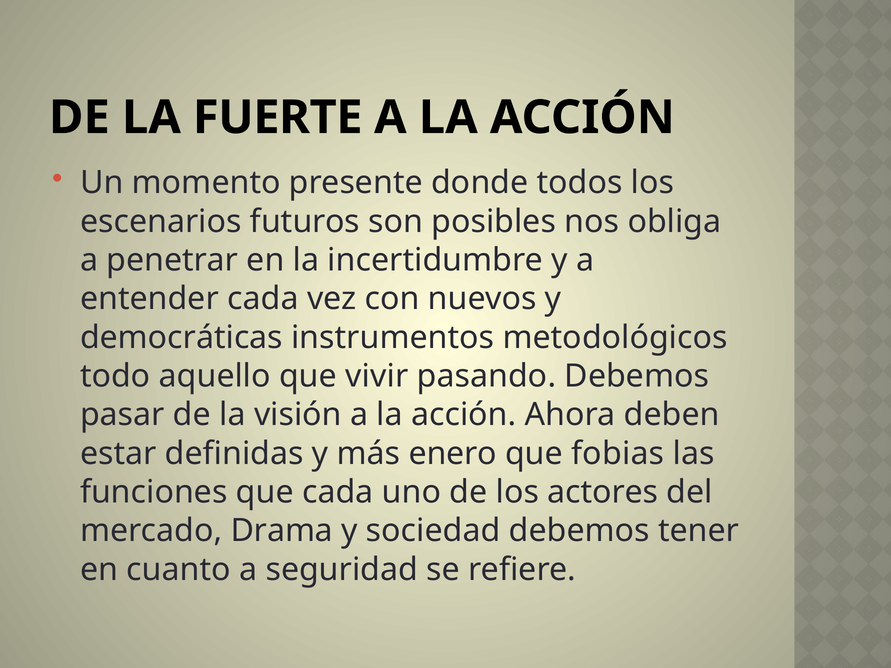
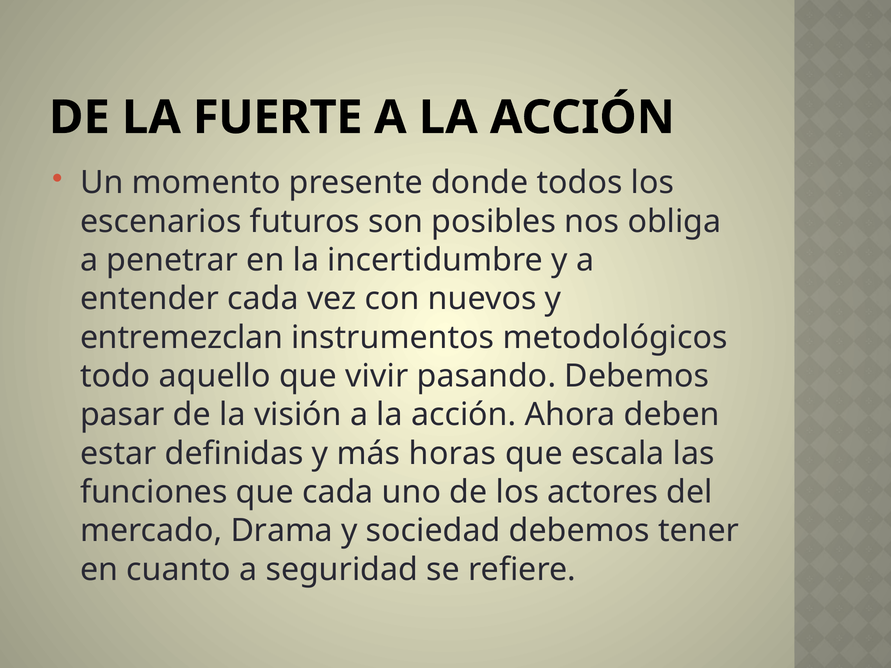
democráticas: democráticas -> entremezclan (182, 338)
enero: enero -> horas (453, 454)
fobias: fobias -> escala (618, 454)
